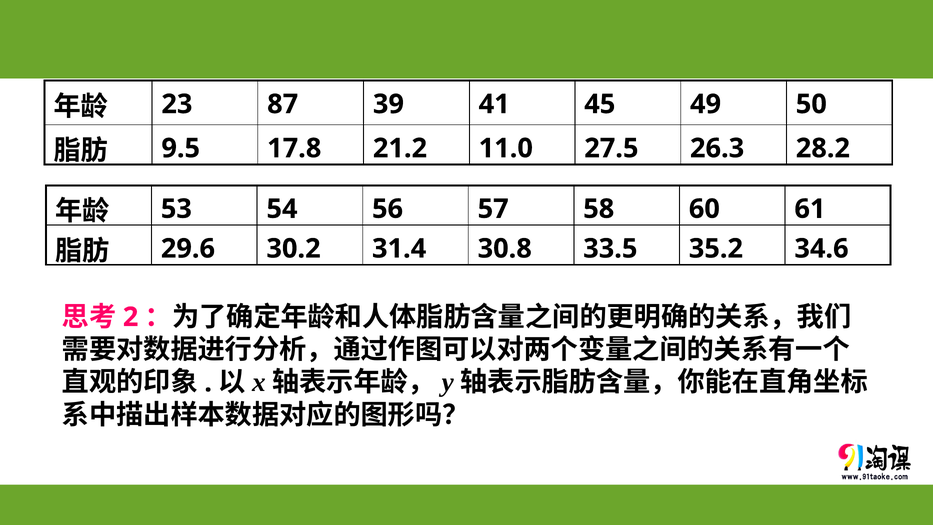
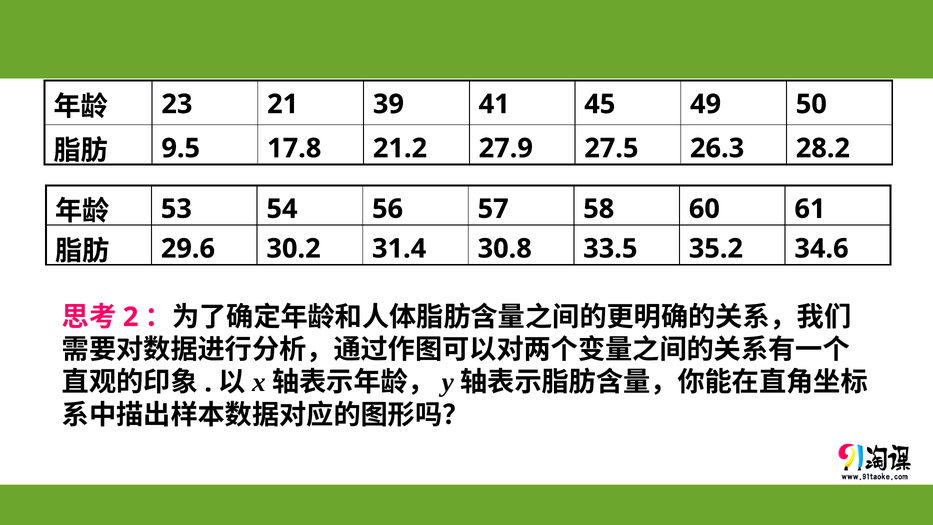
87: 87 -> 21 (283, 104)
11.0: 11.0 -> 27.9 (506, 148)
